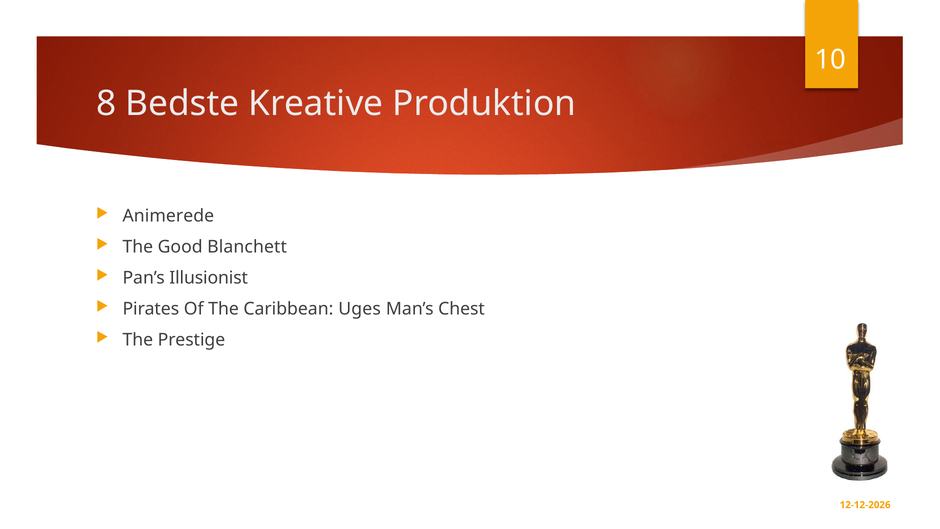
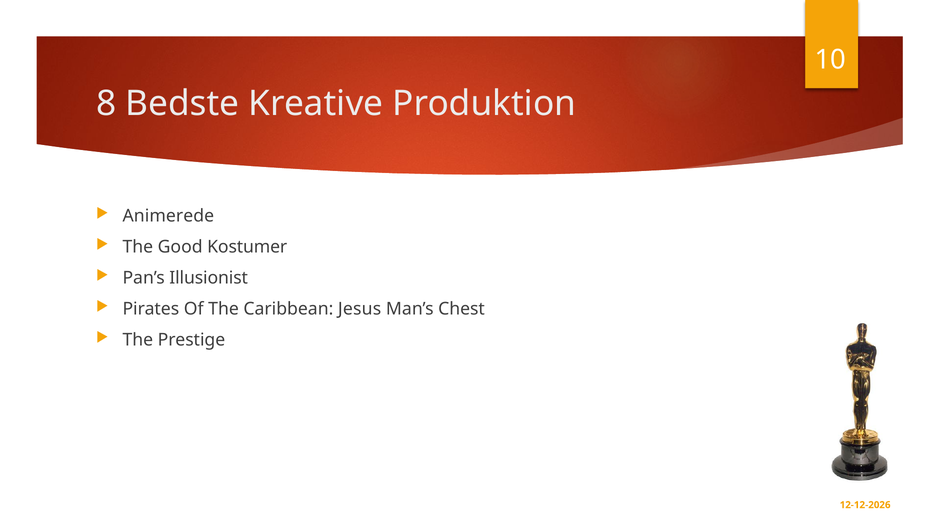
Blanchett: Blanchett -> Kostumer (247, 247)
Uges: Uges -> Jesus (360, 309)
